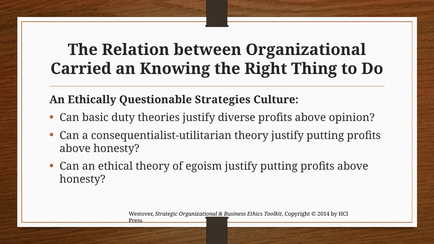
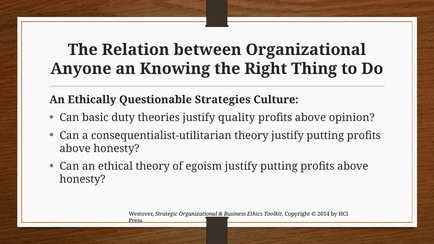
Carried: Carried -> Anyone (81, 69)
diverse: diverse -> quality (237, 118)
